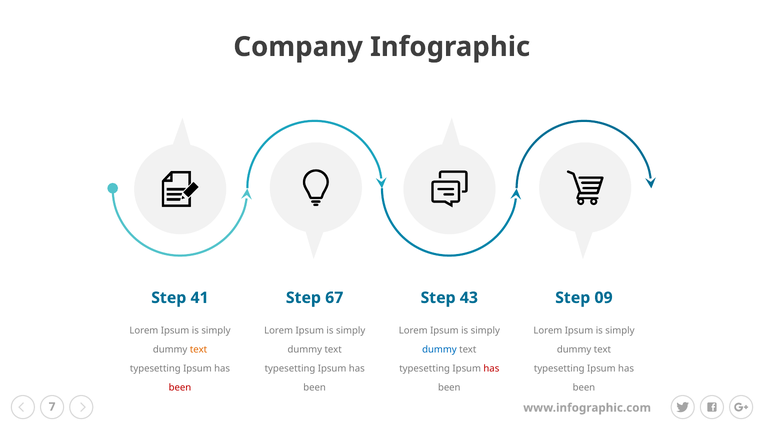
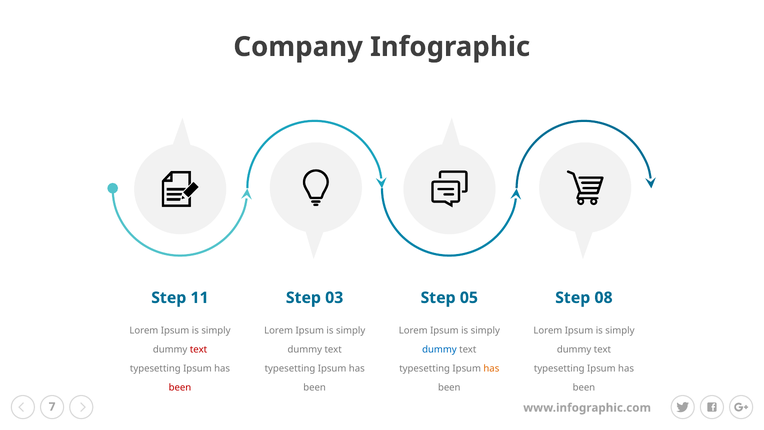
41: 41 -> 11 (200, 298)
67: 67 -> 03 (334, 298)
43: 43 -> 05 (469, 298)
09: 09 -> 08 (604, 298)
text colour: orange -> red (199, 349)
has colour: red -> orange (491, 368)
